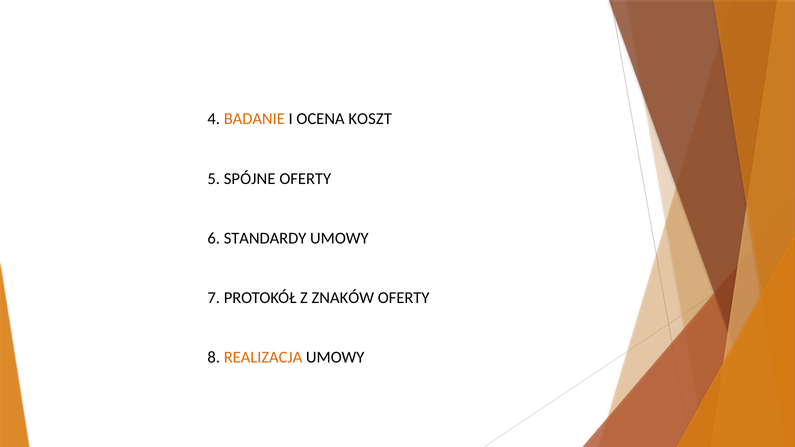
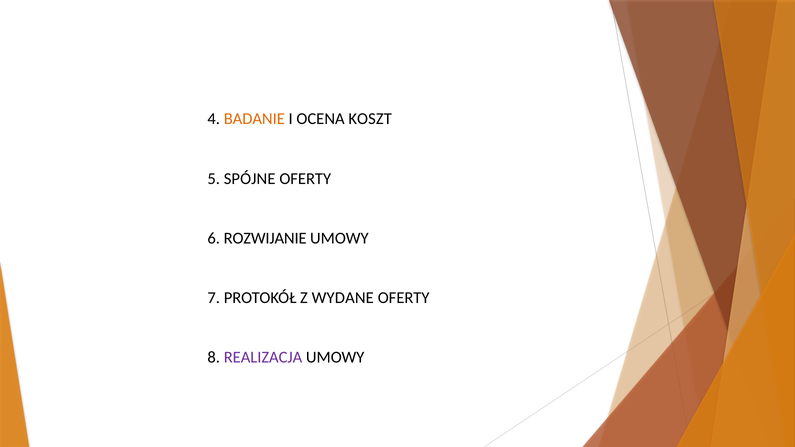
STANDARDY: STANDARDY -> ROZWIJANIE (265, 238)
ZNAKÓW: ZNAKÓW -> WYDANE (343, 298)
REALIZACJA colour: orange -> purple (263, 358)
